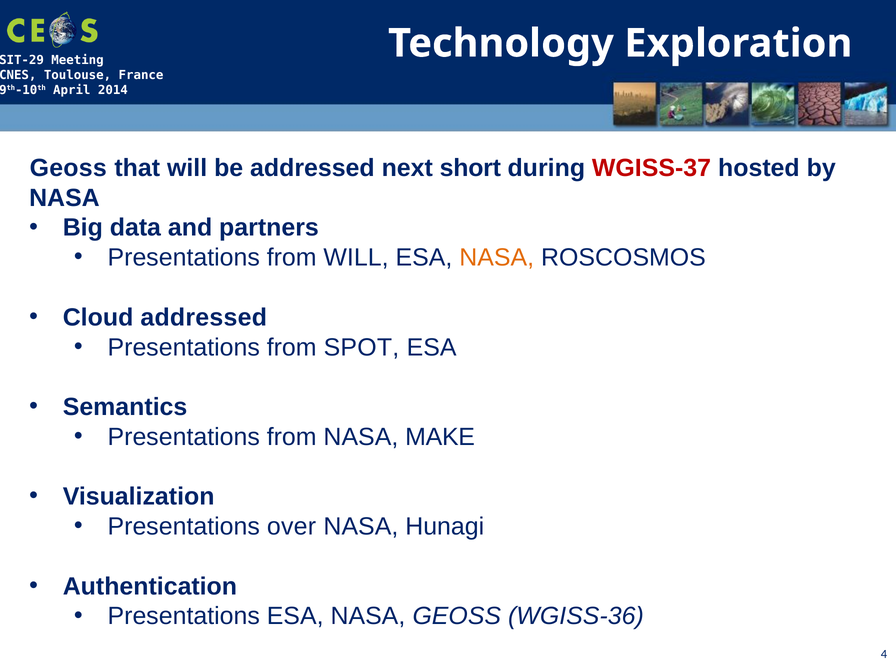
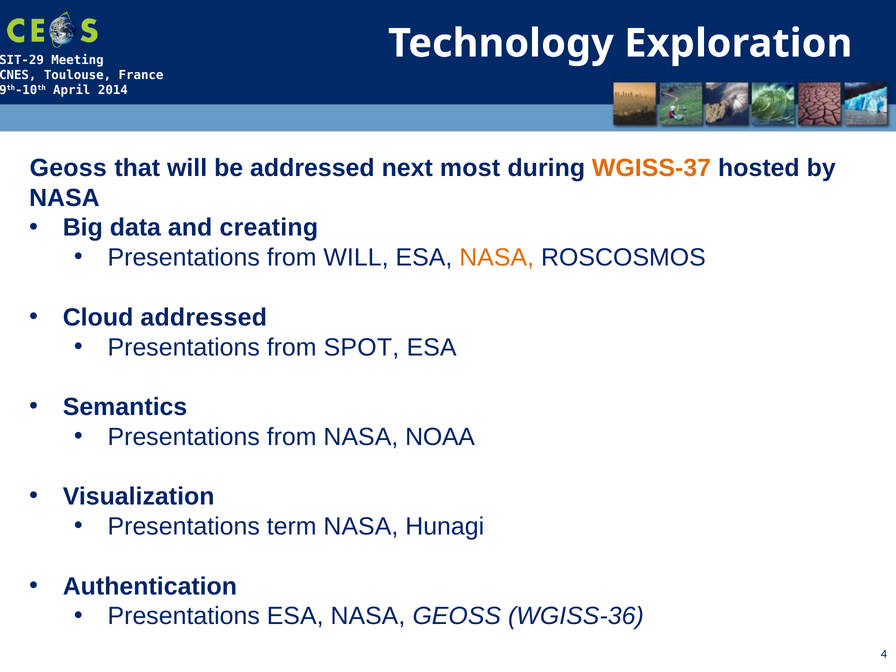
short: short -> most (470, 168)
WGISS-37 colour: red -> orange (651, 168)
partners: partners -> creating (269, 228)
MAKE: MAKE -> NOAA (440, 437)
over: over -> term (292, 527)
